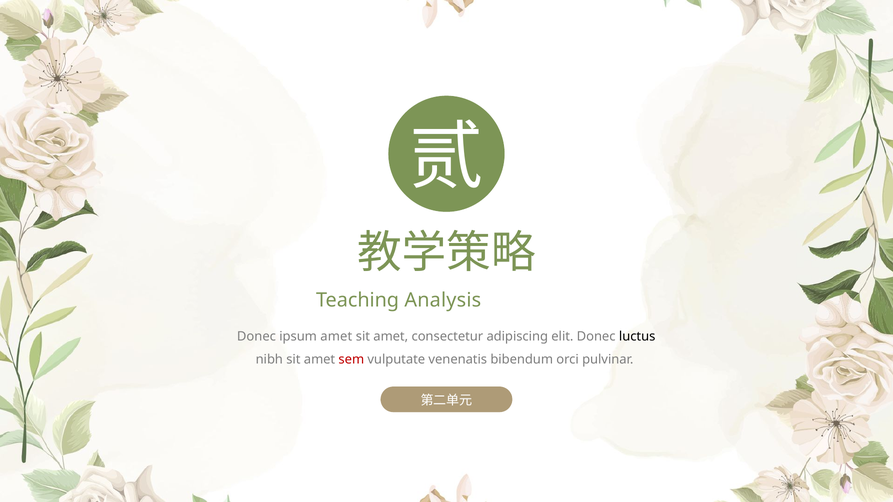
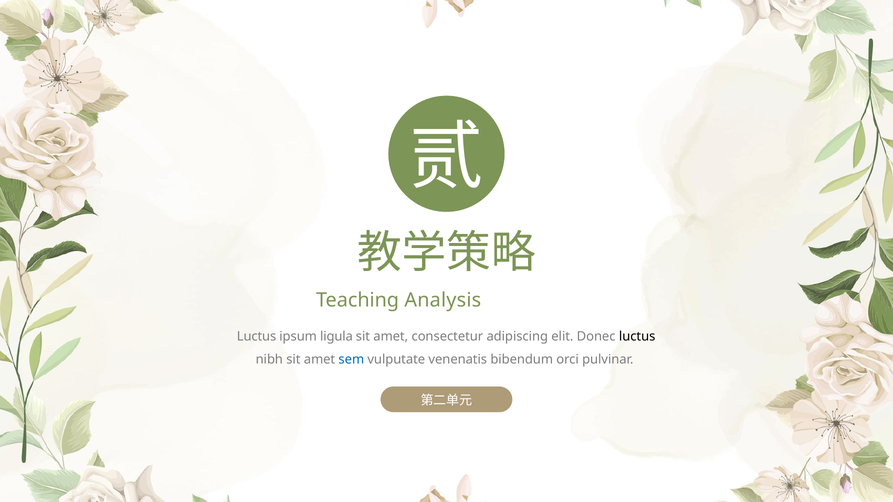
Donec: Donec -> Luctus (257, 336)
ipsum amet: amet -> ligula (336, 336)
sem colour: red -> blue (351, 360)
